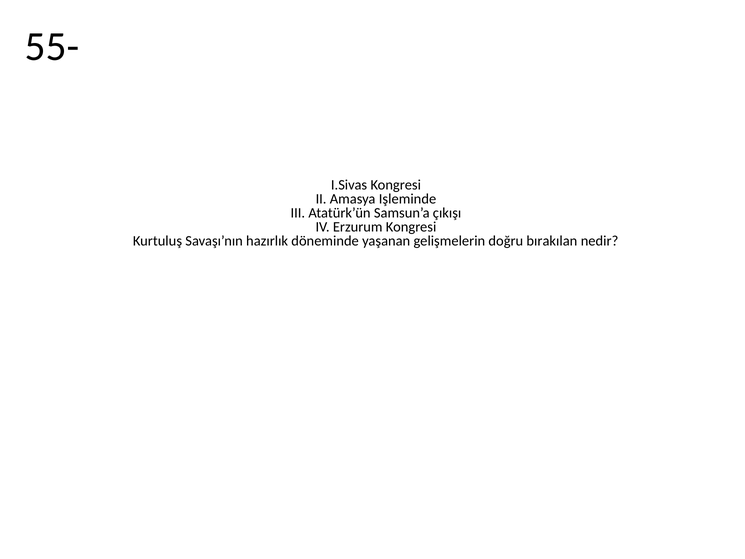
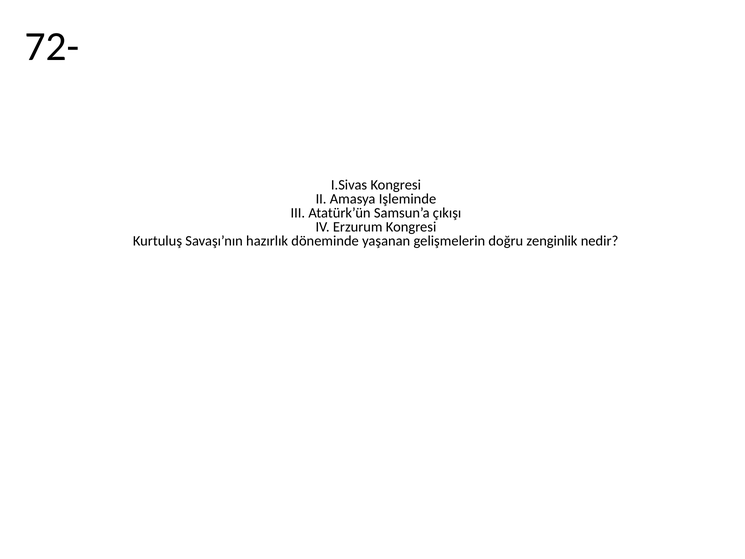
55-: 55- -> 72- (52, 47)
bırakılan: bırakılan -> zenginlik (552, 241)
